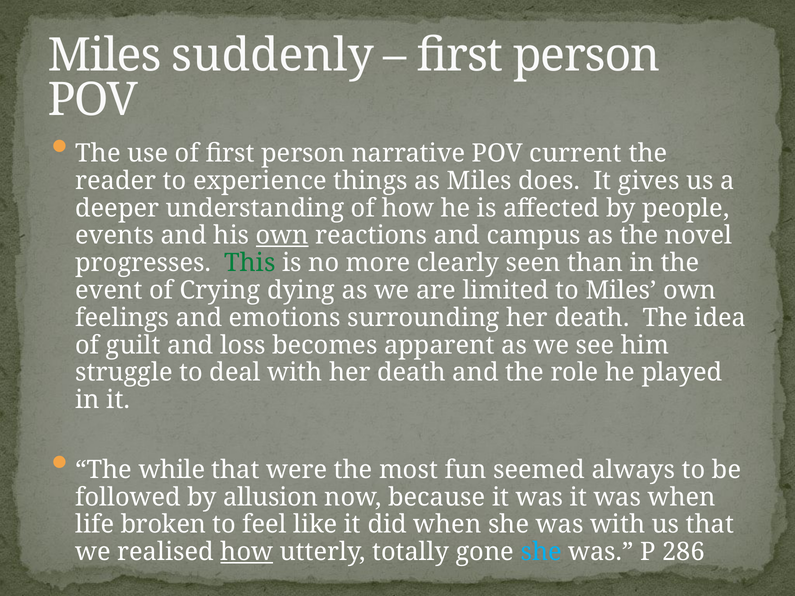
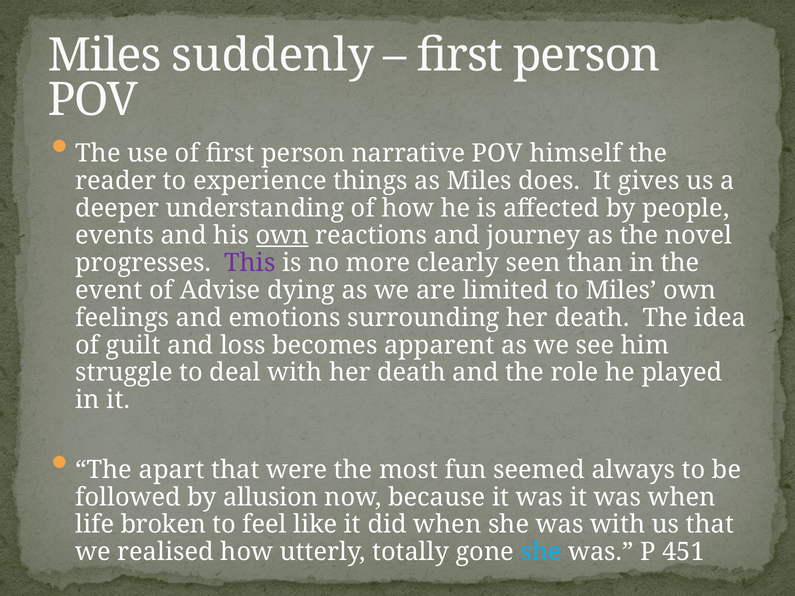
current: current -> himself (576, 153)
campus: campus -> journey (534, 236)
This colour: green -> purple (250, 263)
Crying: Crying -> Advise (220, 290)
while: while -> apart (172, 470)
how underline: present -> none (247, 552)
286: 286 -> 451 (684, 552)
